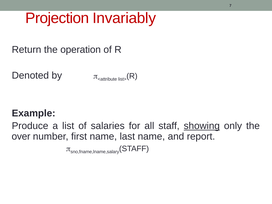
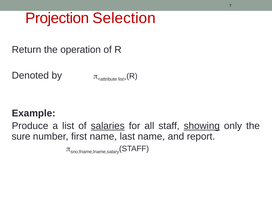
Invariably: Invariably -> Selection (124, 18)
salaries underline: none -> present (108, 126)
over: over -> sure (21, 136)
